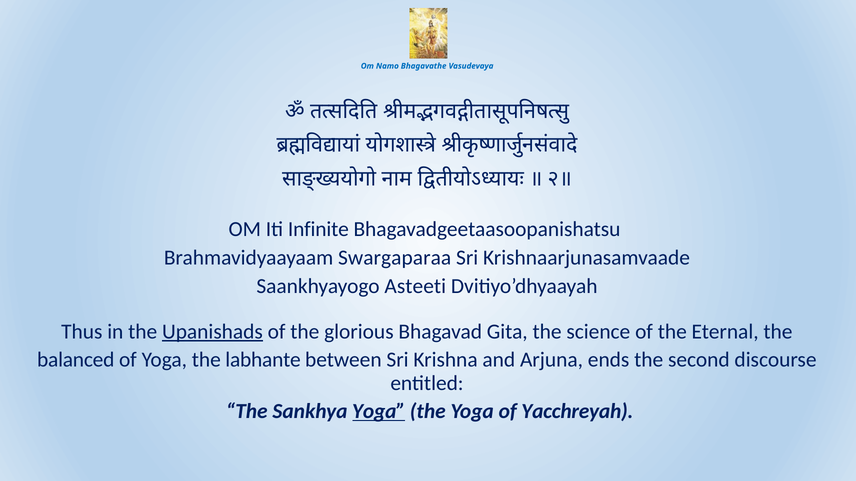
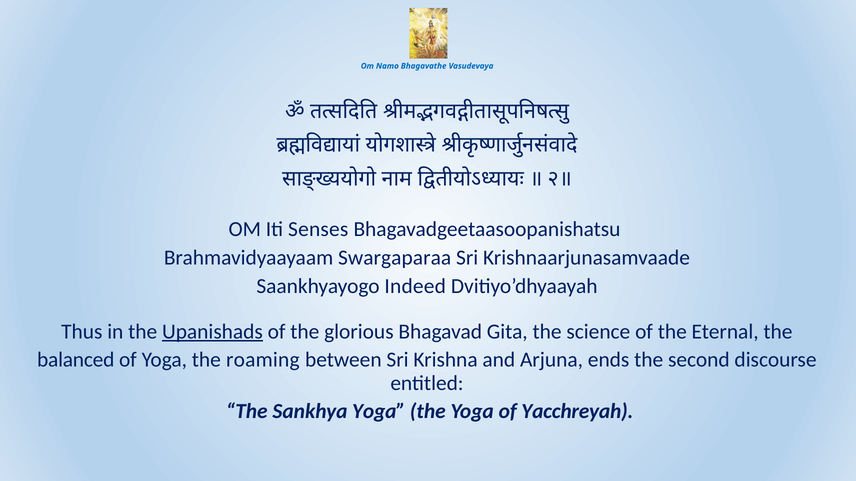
Infinite: Infinite -> Senses (318, 230)
Asteeti: Asteeti -> Indeed (415, 286)
labhante: labhante -> roaming (263, 360)
Yoga underline: present -> none (379, 412)
